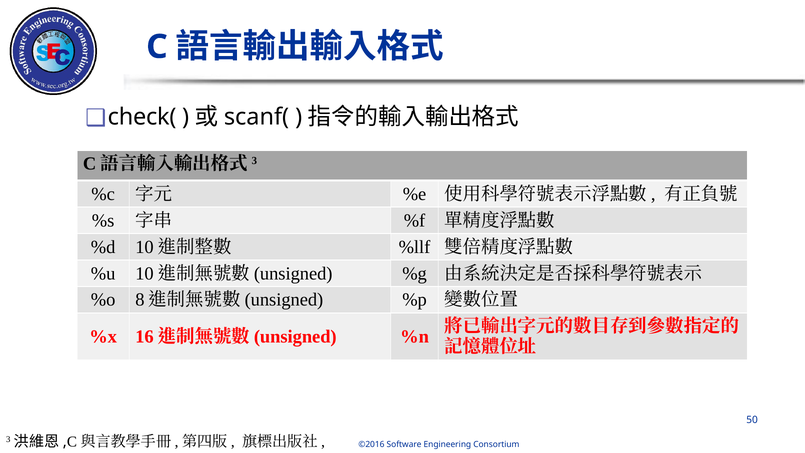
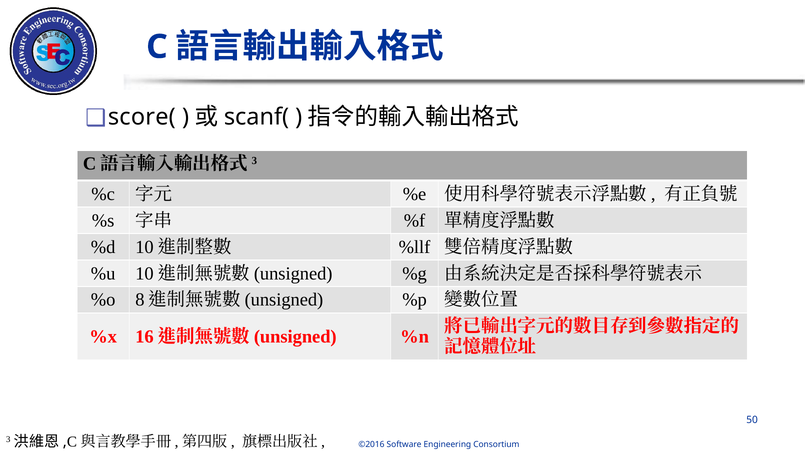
check(: check( -> score( (142, 117)
